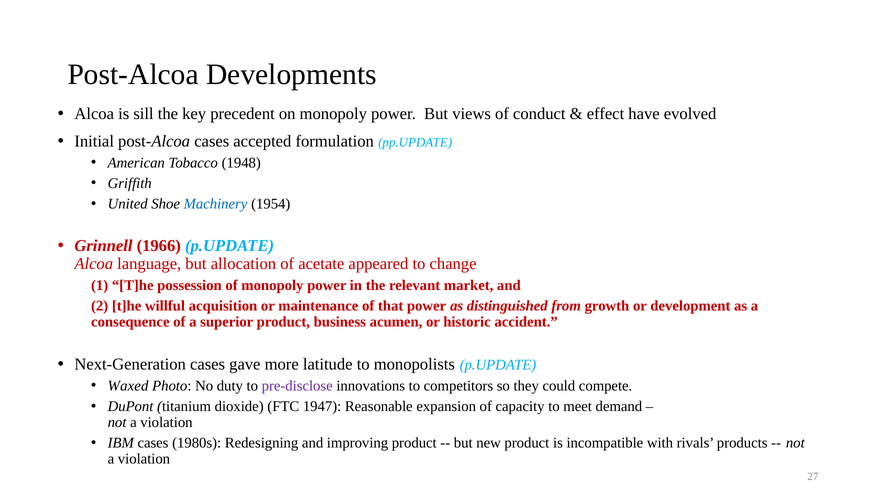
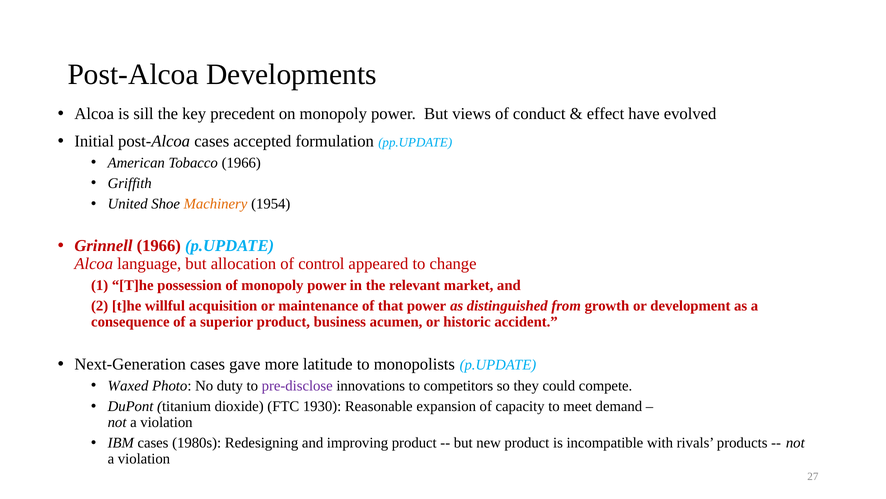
Tobacco 1948: 1948 -> 1966 (241, 162)
Machinery colour: blue -> orange (215, 204)
acetate: acetate -> control (321, 264)
1947: 1947 -> 1930 (322, 406)
